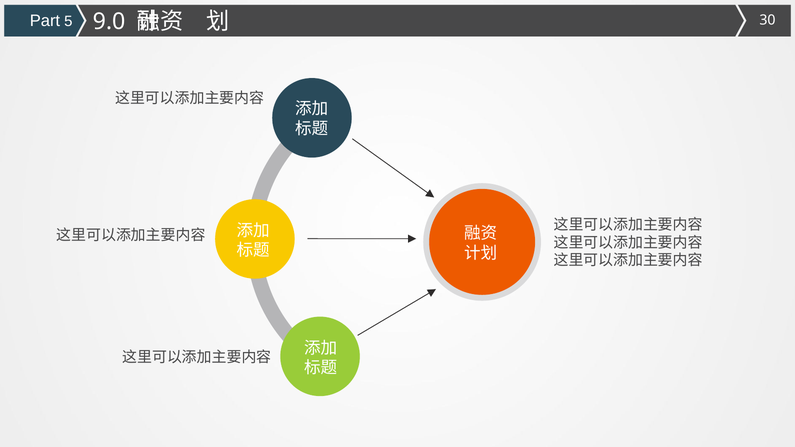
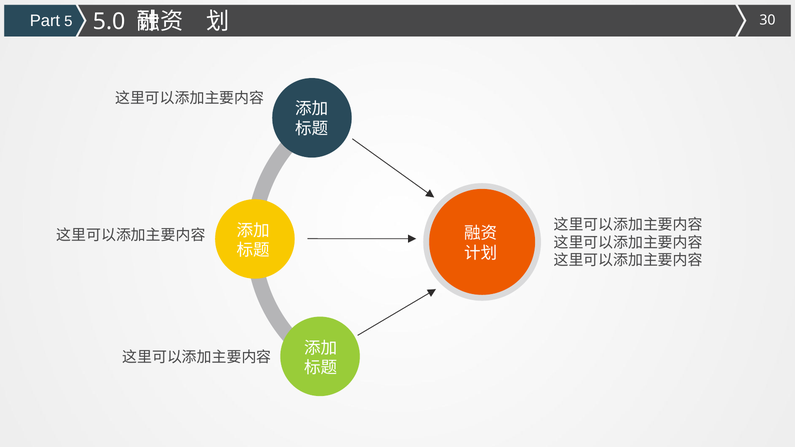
9.0: 9.0 -> 5.0 (109, 21)
